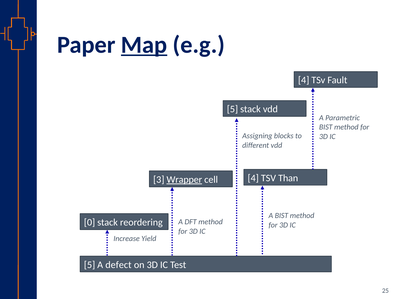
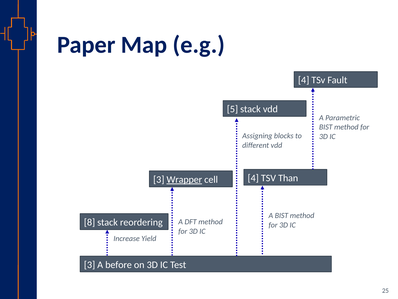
Map underline: present -> none (144, 45)
0: 0 -> 8 (90, 222)
5: 5 -> 3 (90, 264)
defect: defect -> before (119, 264)
